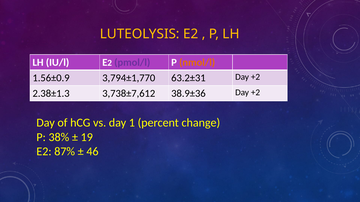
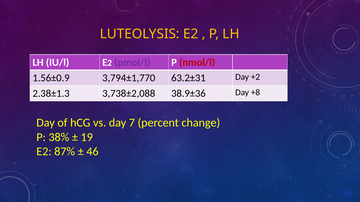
nmol/l colour: orange -> red (197, 63)
3,738±7,612: 3,738±7,612 -> 3,738±2,088 (129, 94)
38.9±36 Day +2: +2 -> +8 (255, 93)
1: 1 -> 7 (132, 123)
